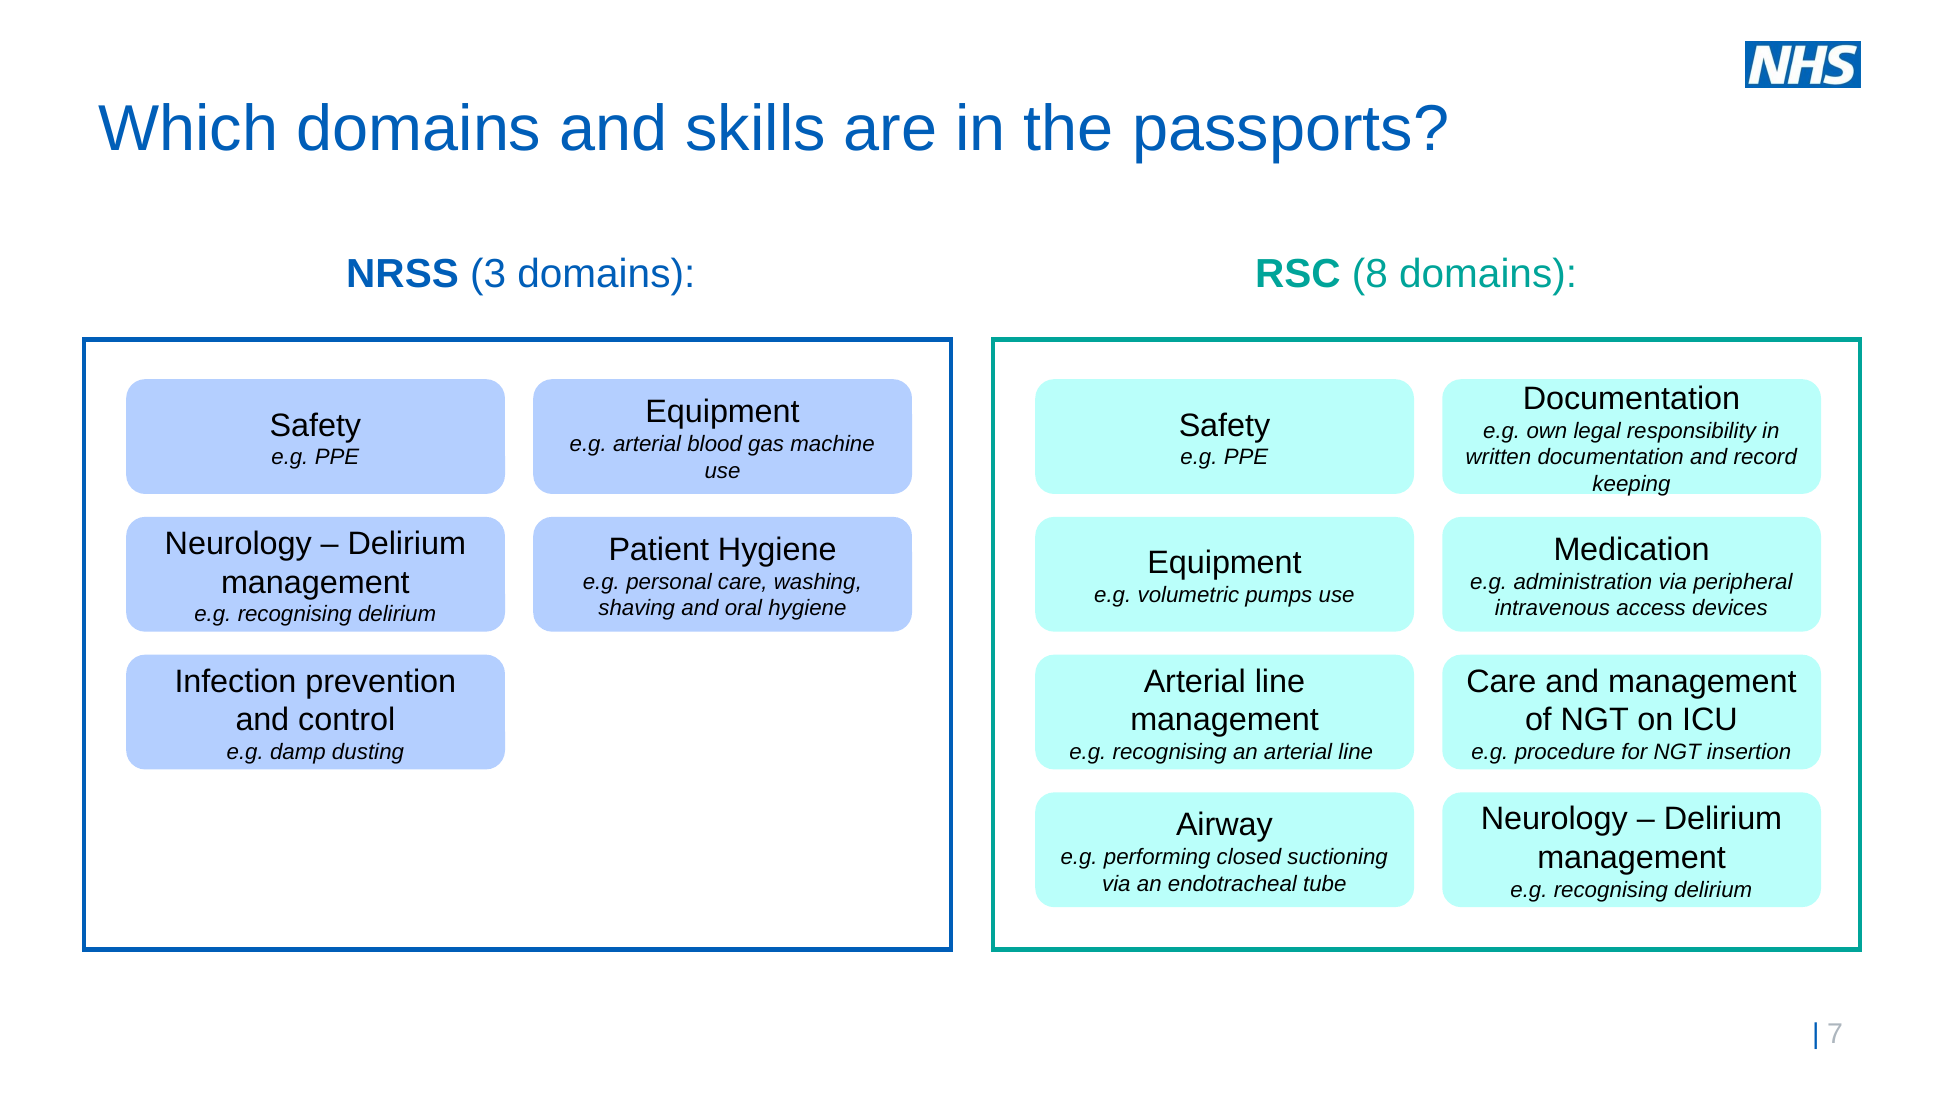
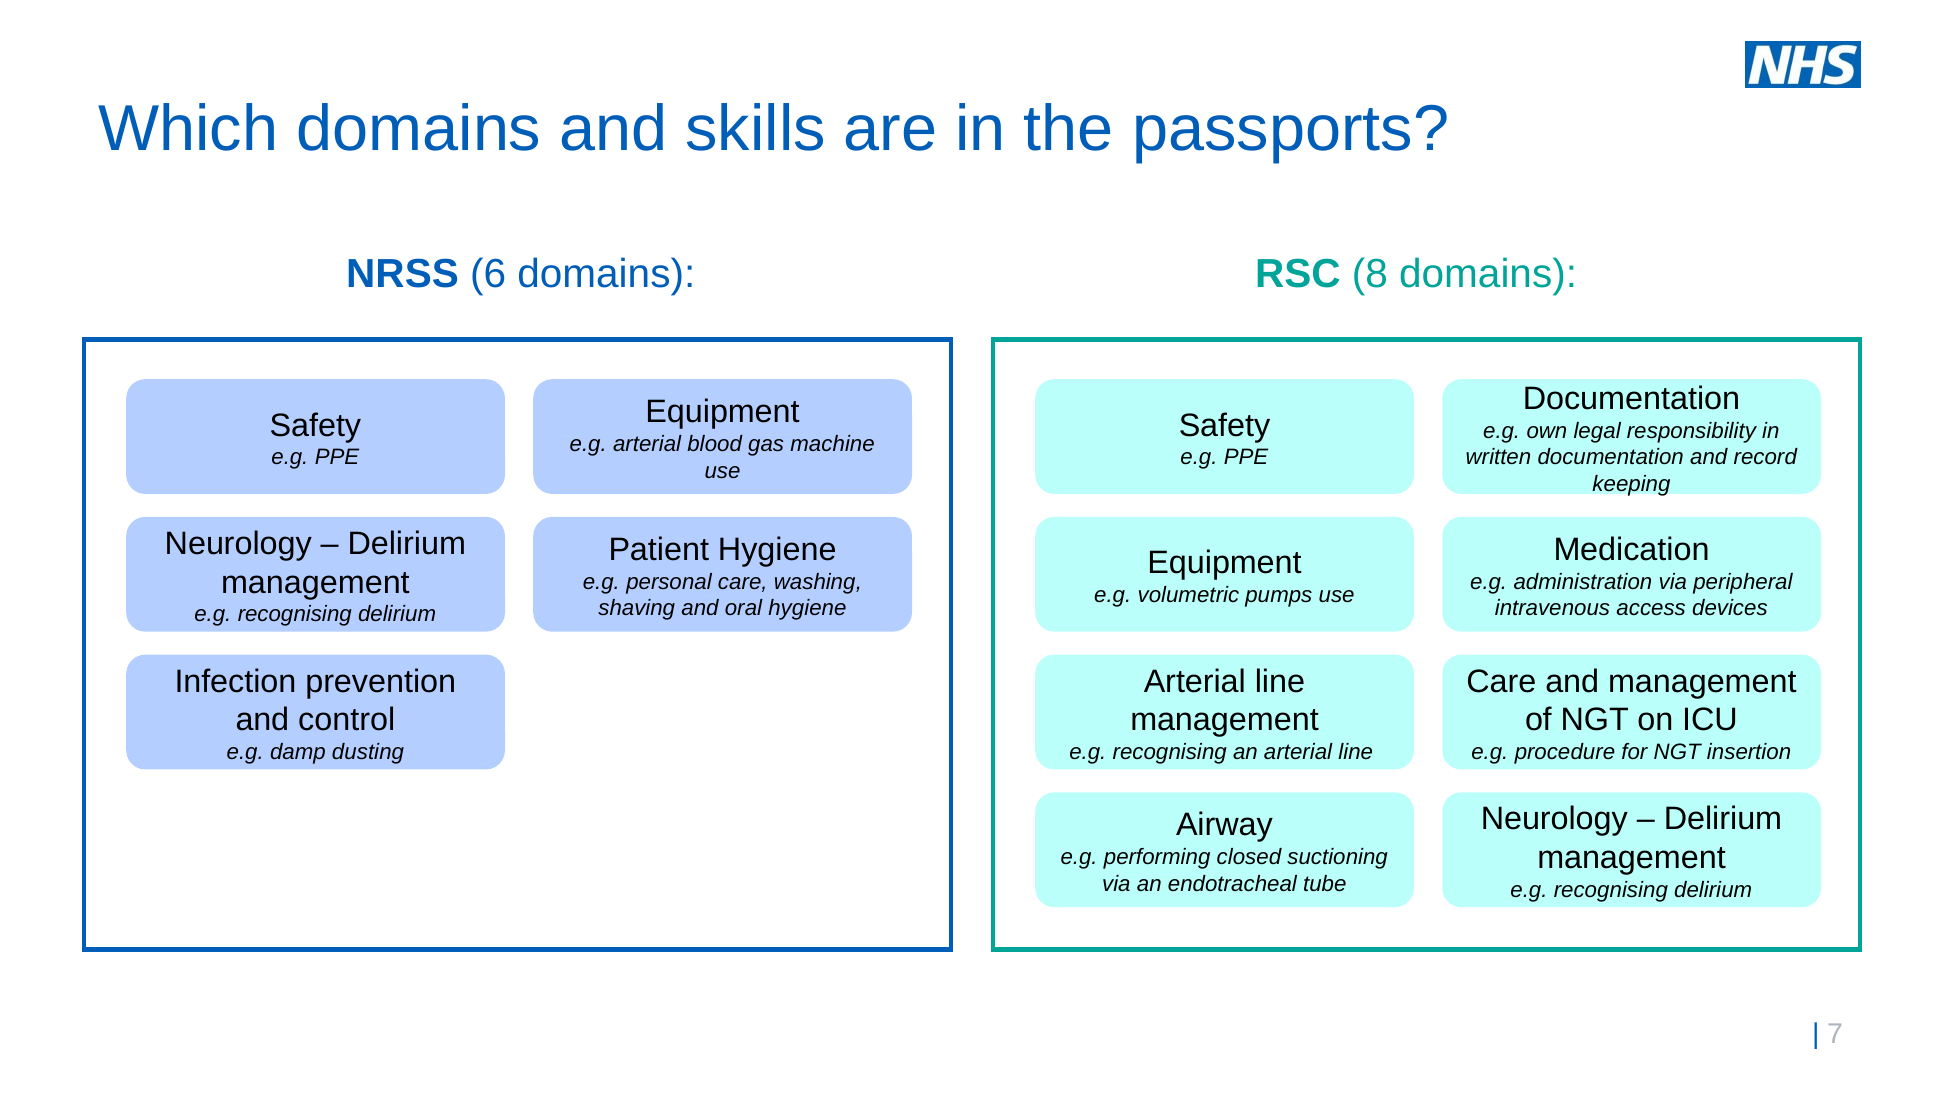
3: 3 -> 6 (488, 274)
